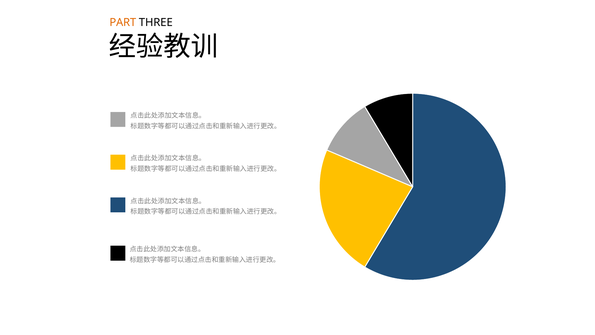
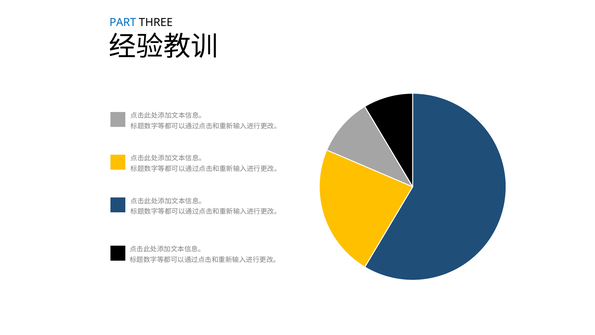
PART colour: orange -> blue (123, 23)
